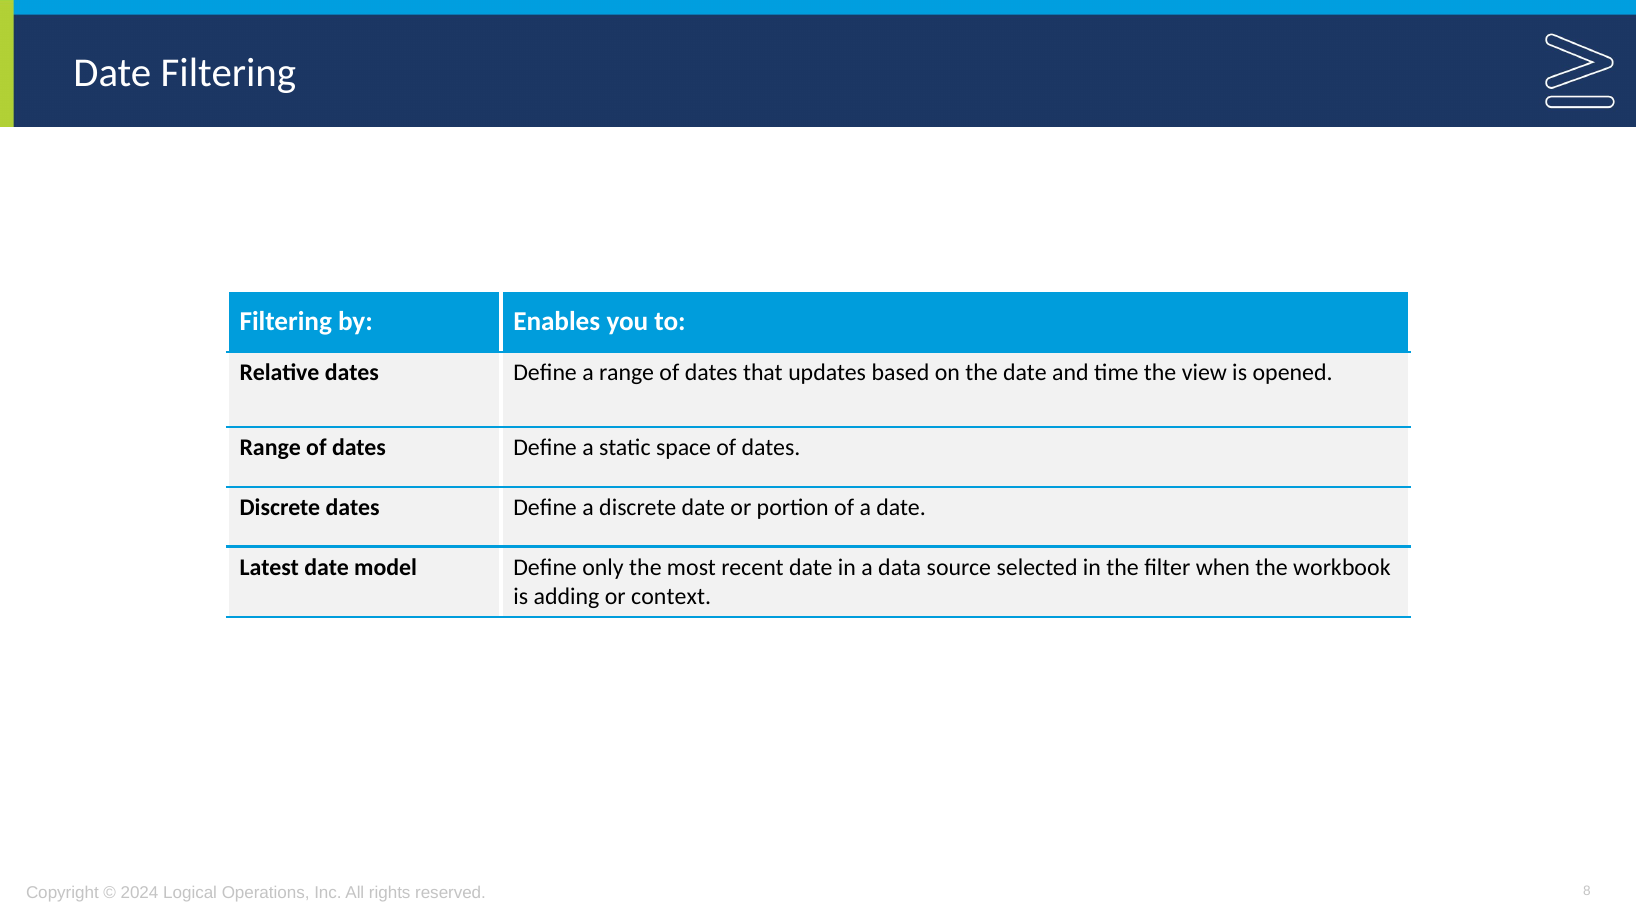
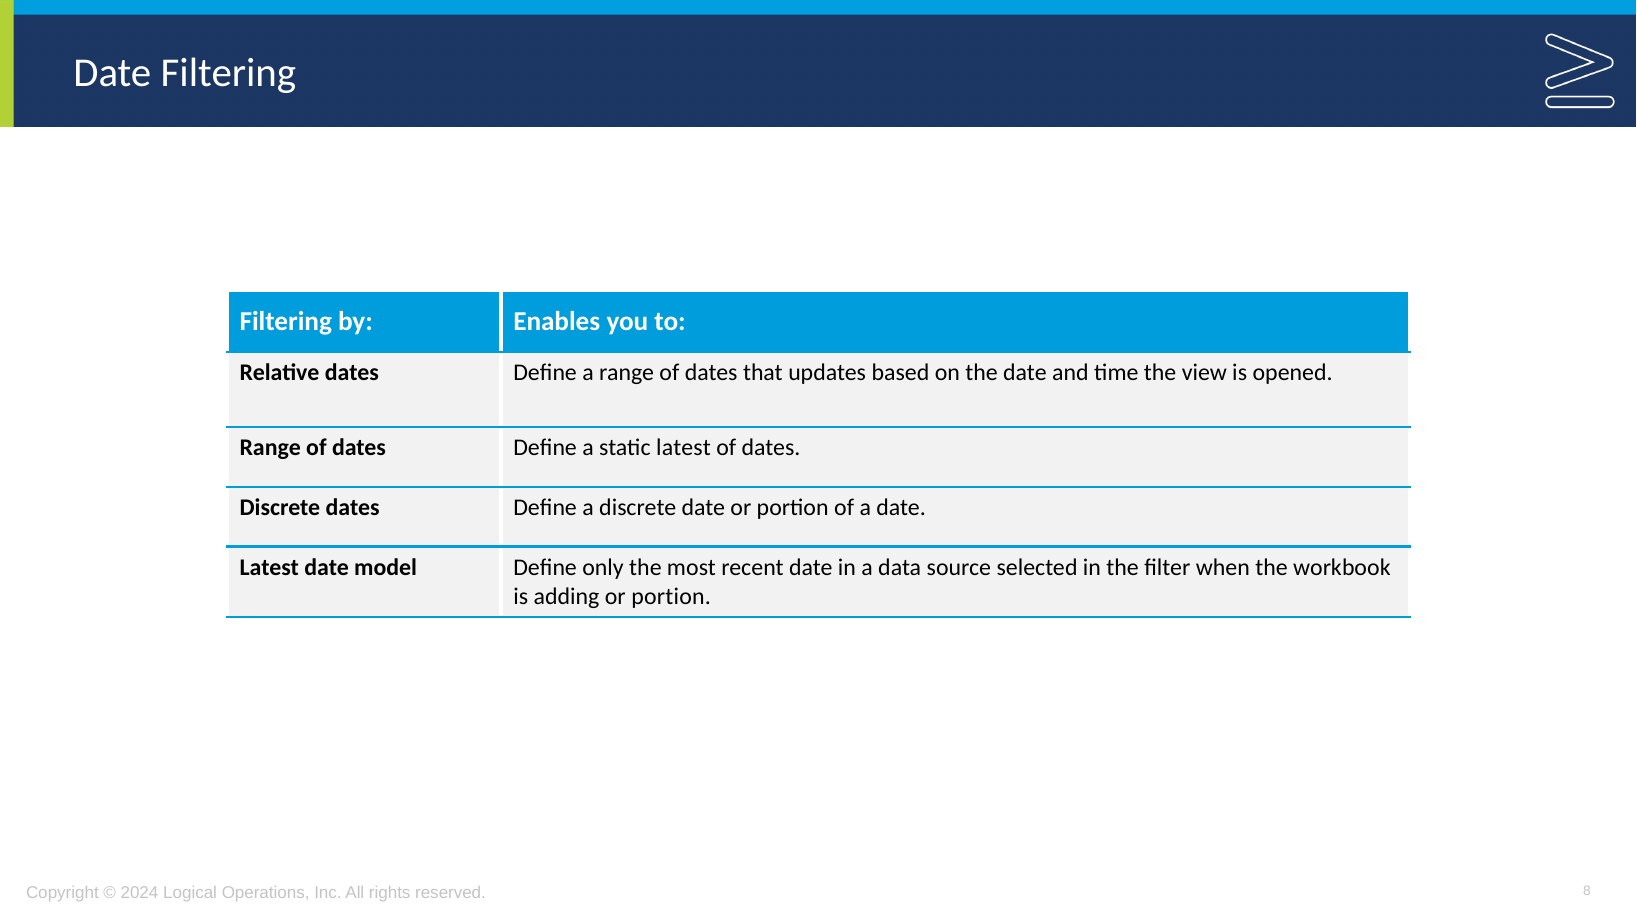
static space: space -> latest (684, 448)
context: context -> portion (671, 596)
